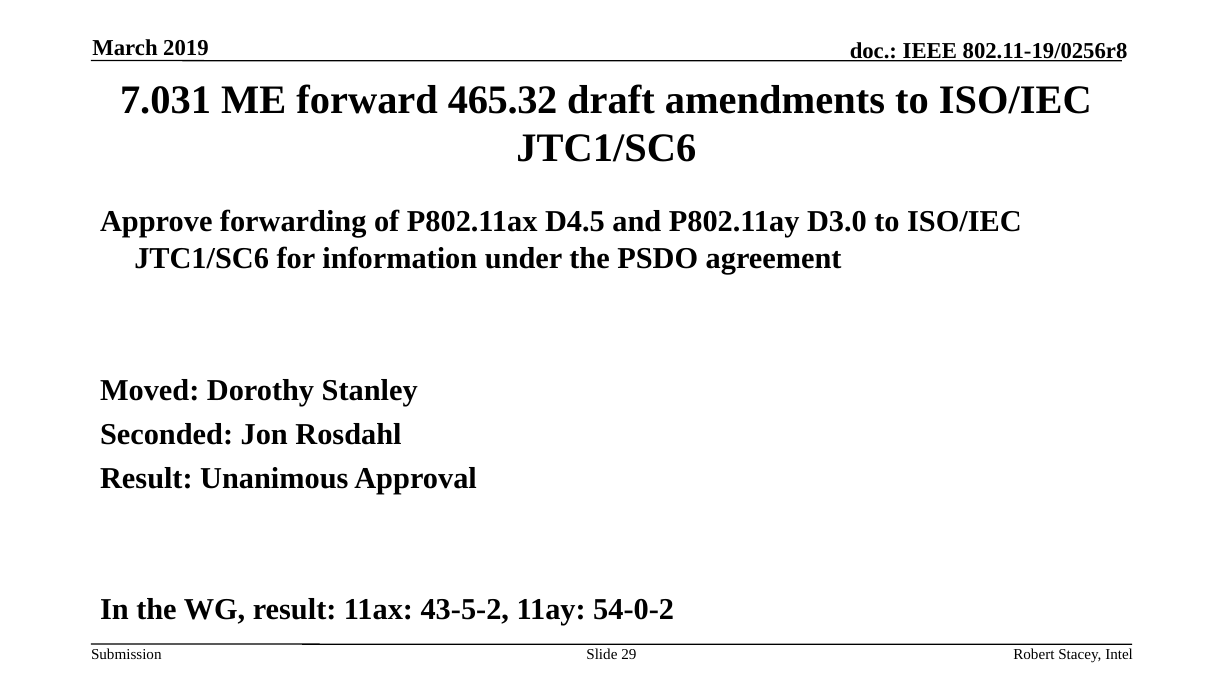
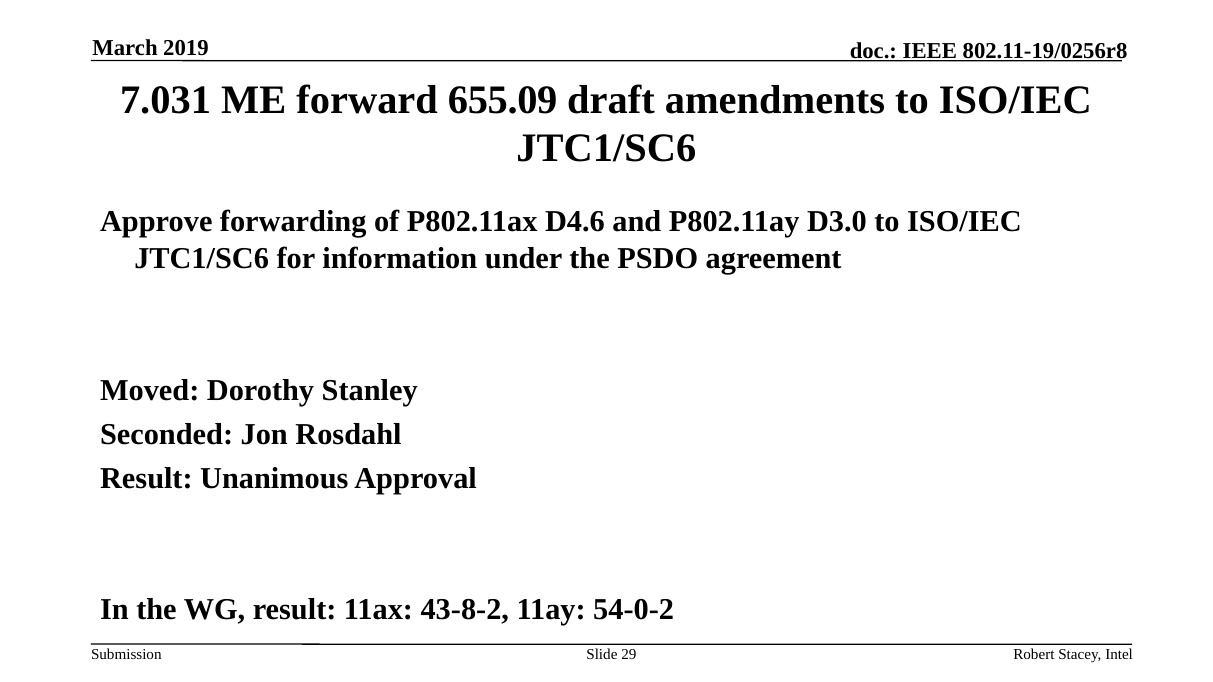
465.32: 465.32 -> 655.09 (503, 100)
D4.5: D4.5 -> D4.6 (575, 222)
43-5-2: 43-5-2 -> 43-8-2 (465, 610)
